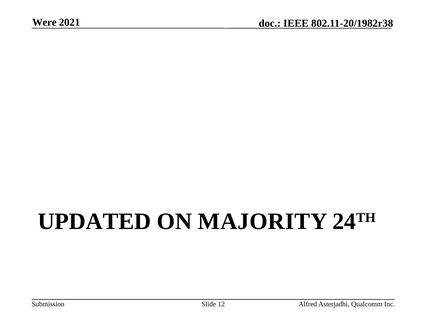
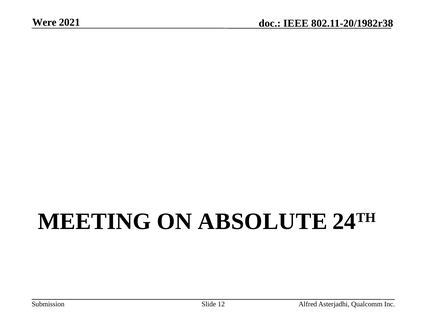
UPDATED: UPDATED -> MEETING (94, 222)
MAJORITY: MAJORITY -> ABSOLUTE (263, 222)
